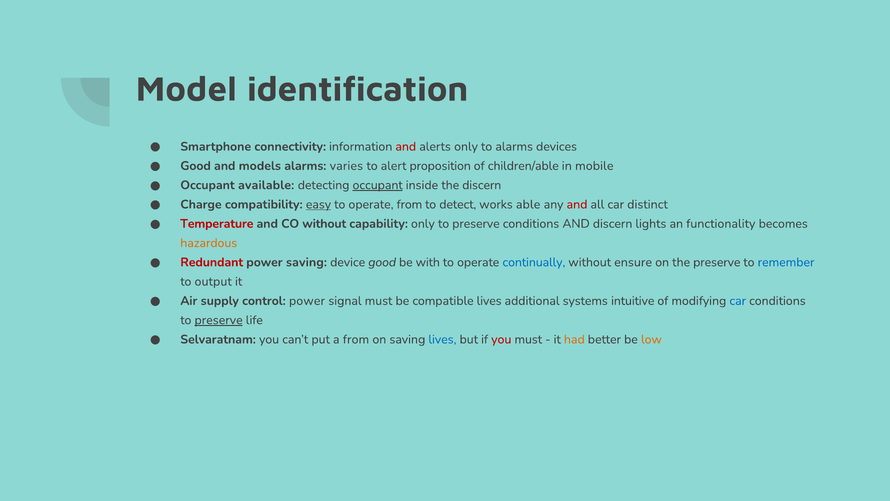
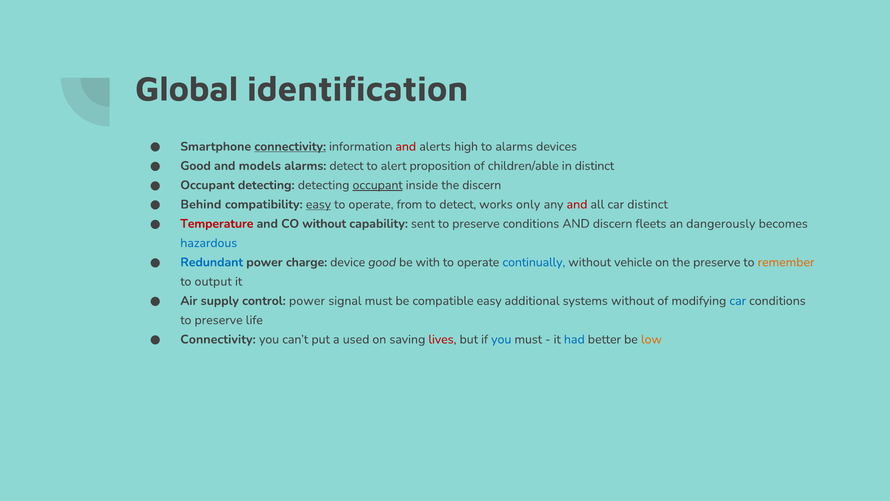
Model: Model -> Global (187, 89)
connectivity underline: none -> present (290, 146)
alerts only: only -> high (466, 146)
alarms varies: varies -> detect (346, 166)
in mobile: mobile -> distinct (594, 166)
Occupant available: available -> detecting (266, 185)
Charge: Charge -> Behind (201, 204)
able: able -> only (528, 204)
capability only: only -> sent (423, 223)
lights: lights -> fleets (651, 223)
functionality: functionality -> dangerously (721, 223)
hazardous colour: orange -> blue (209, 243)
Redundant colour: red -> blue (212, 262)
power saving: saving -> charge (307, 262)
ensure: ensure -> vehicle (633, 262)
remember colour: blue -> orange (786, 262)
compatible lives: lives -> easy (489, 301)
systems intuitive: intuitive -> without (633, 301)
preserve underline: present -> none (219, 320)
Selvaratnam: Selvaratnam -> Connectivity (218, 339)
a from: from -> used (356, 339)
lives colour: blue -> red (442, 339)
you colour: red -> blue (501, 339)
had colour: orange -> blue (574, 339)
